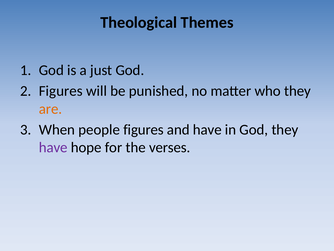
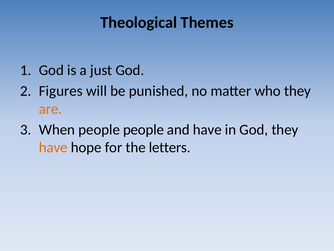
people figures: figures -> people (144, 129)
have colour: purple -> orange (53, 147)
verses: verses -> letters (170, 147)
